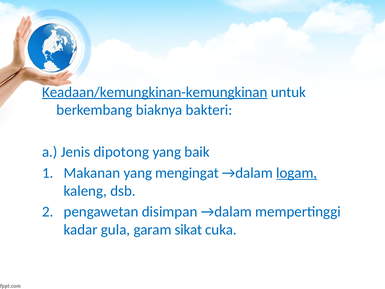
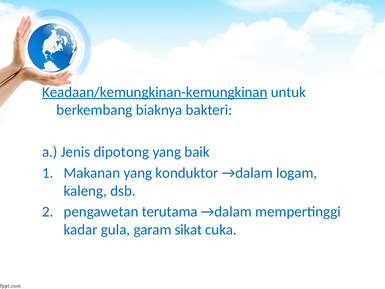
mengingat: mengingat -> konduktor (187, 173)
logam underline: present -> none (297, 173)
disimpan: disimpan -> terutama (170, 212)
